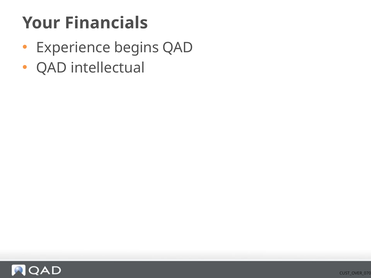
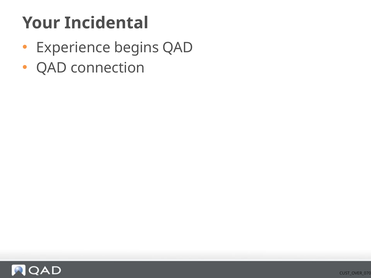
Financials: Financials -> Incidental (106, 23)
intellectual: intellectual -> connection (108, 68)
